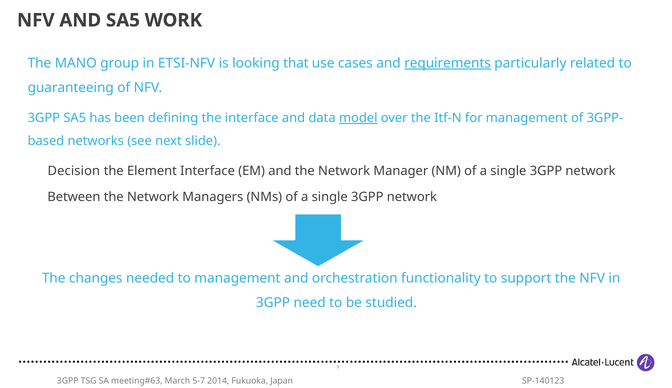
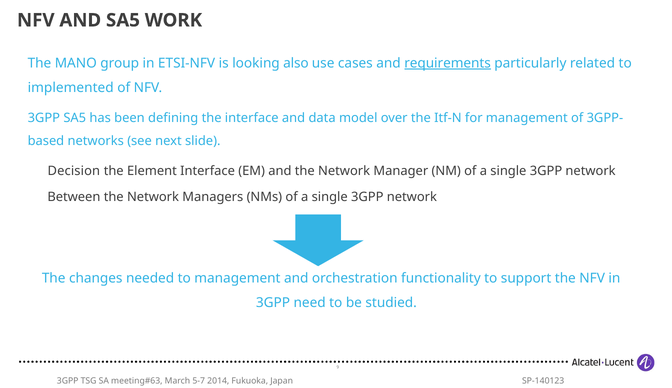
that: that -> also (296, 63)
guaranteeing: guaranteeing -> implemented (71, 88)
model underline: present -> none (358, 118)
